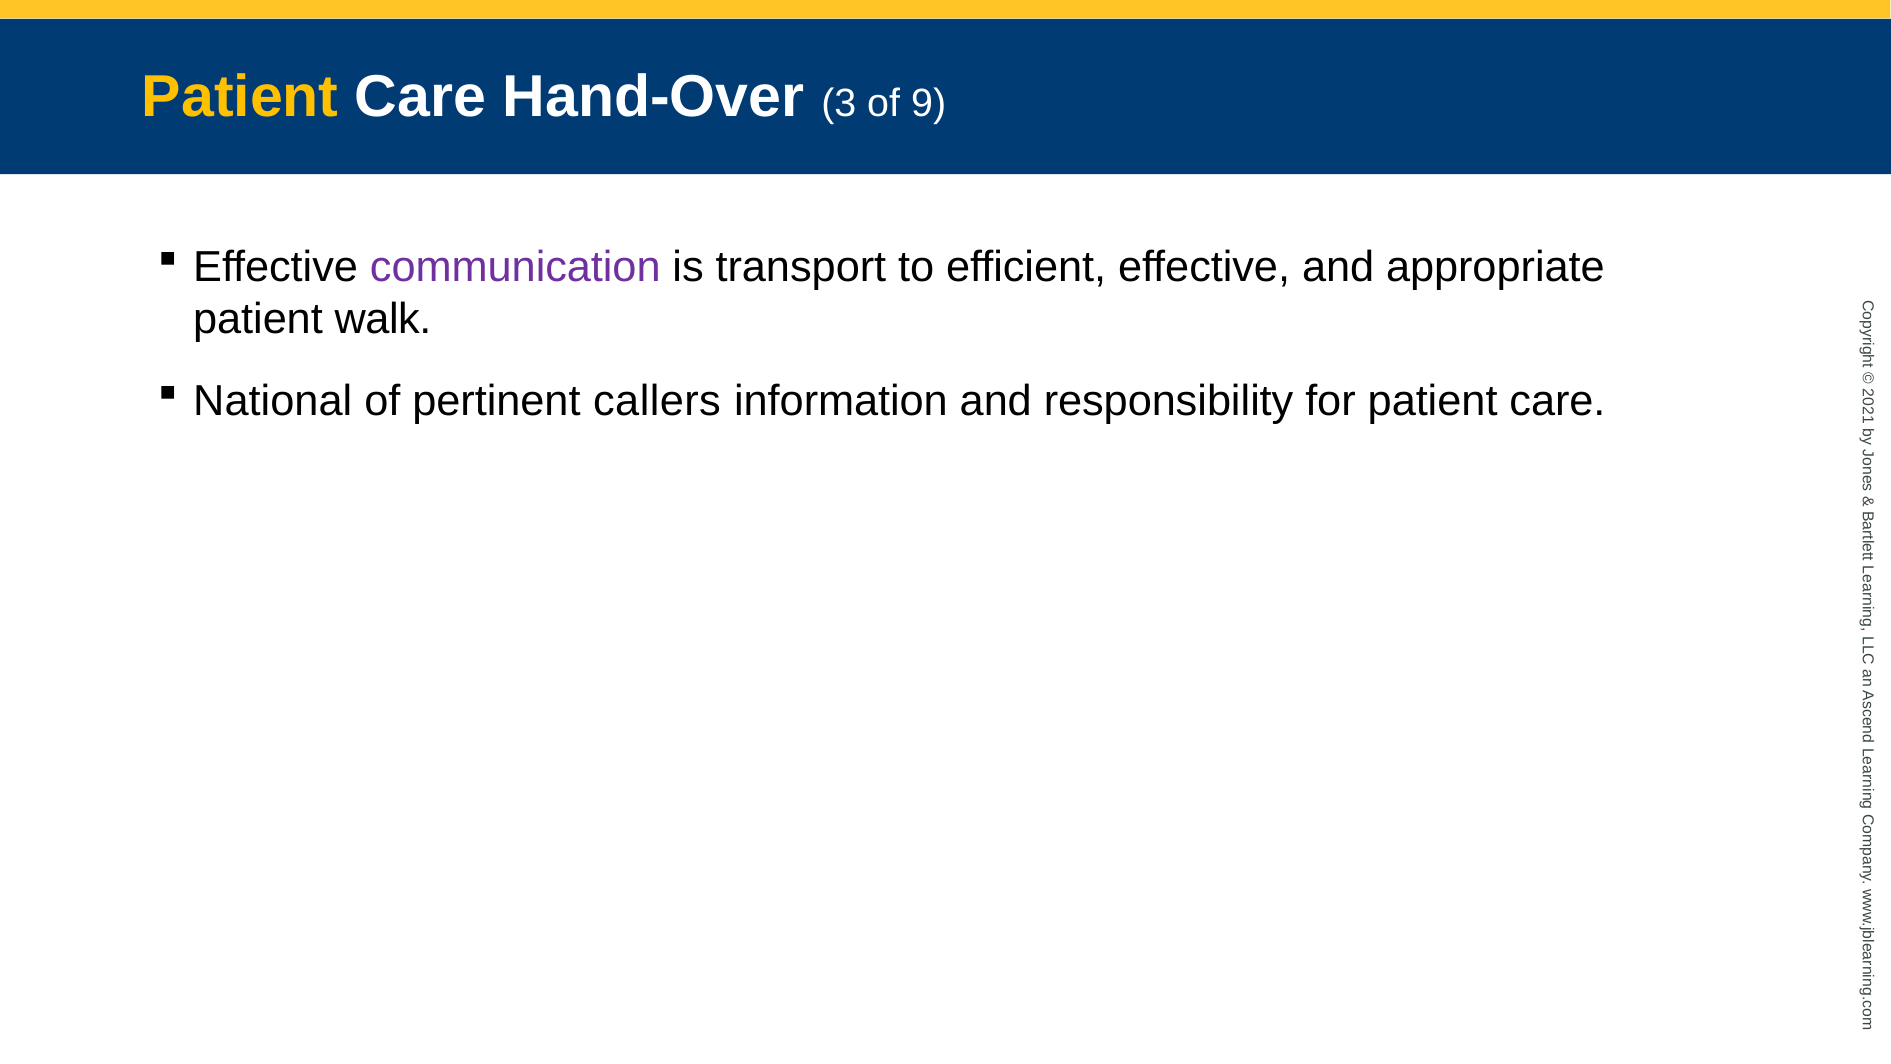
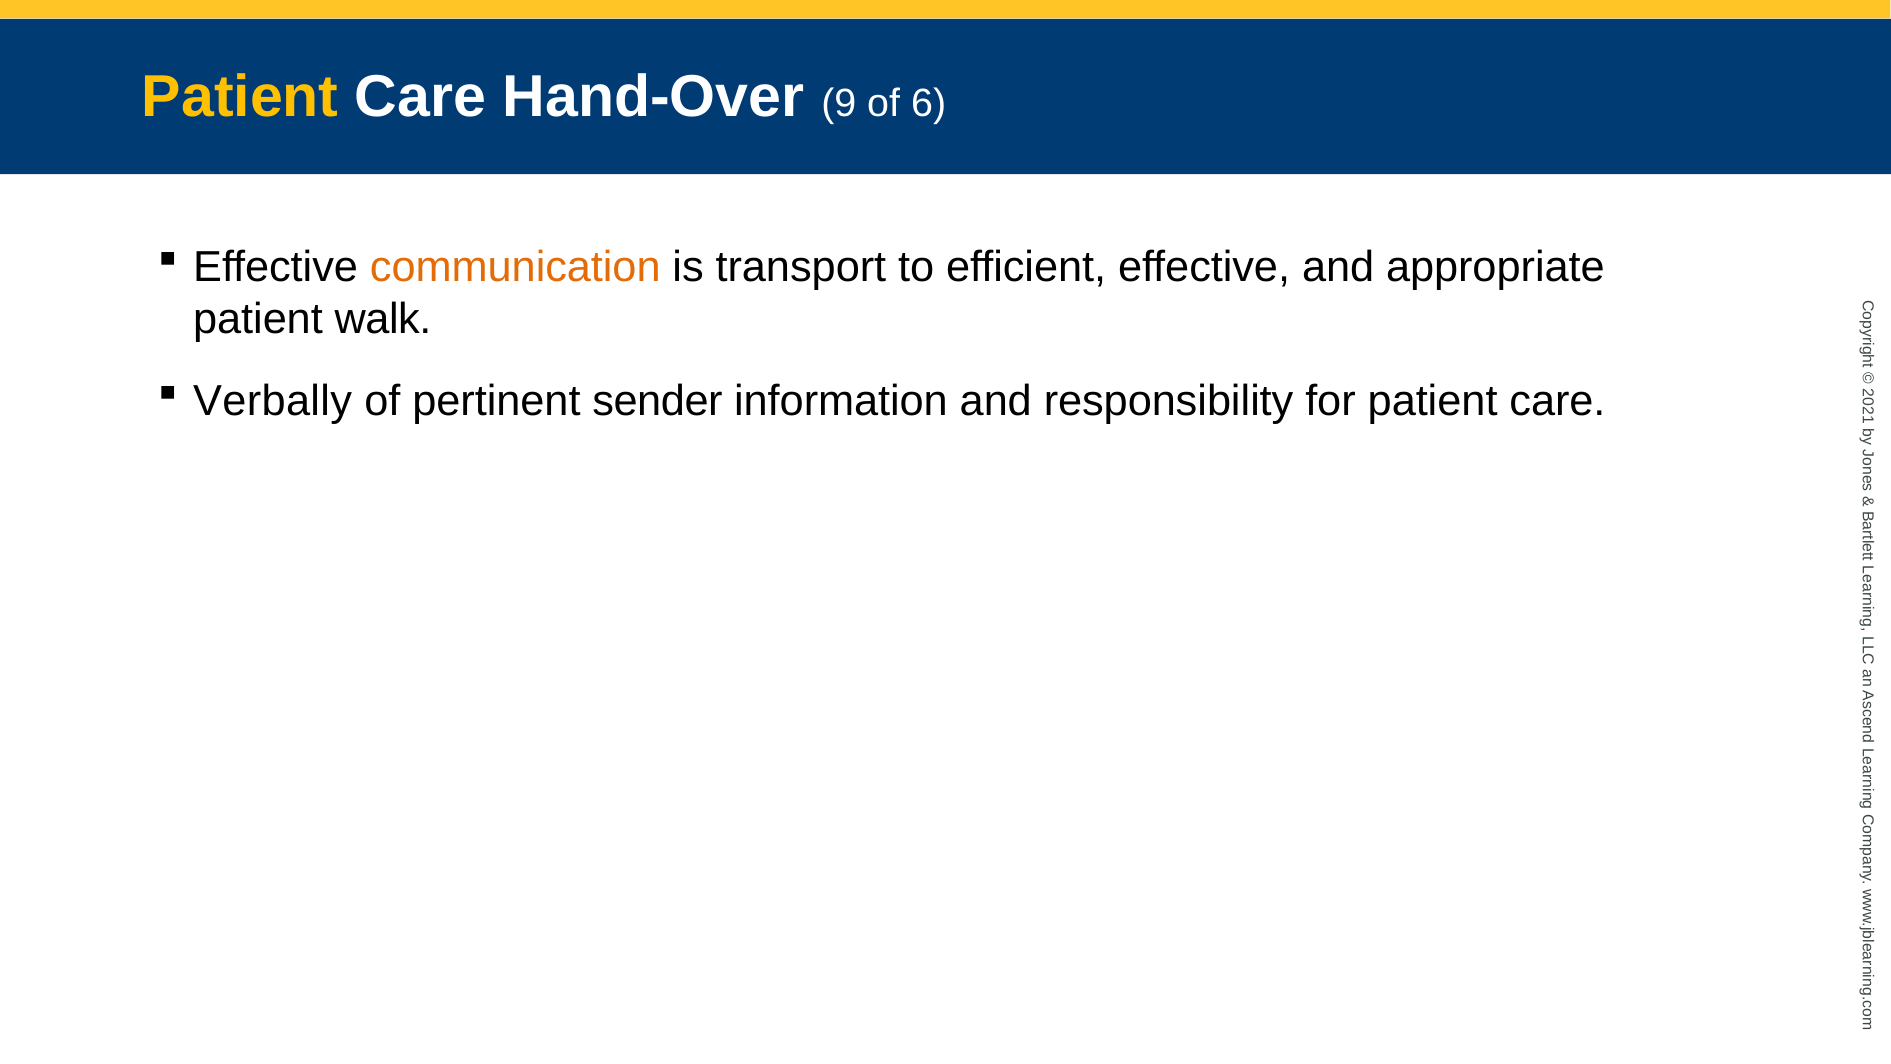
3: 3 -> 9 (839, 104)
9: 9 -> 6 (929, 104)
communication colour: purple -> orange (515, 267)
National: National -> Verbally (273, 401)
callers: callers -> sender (657, 401)
